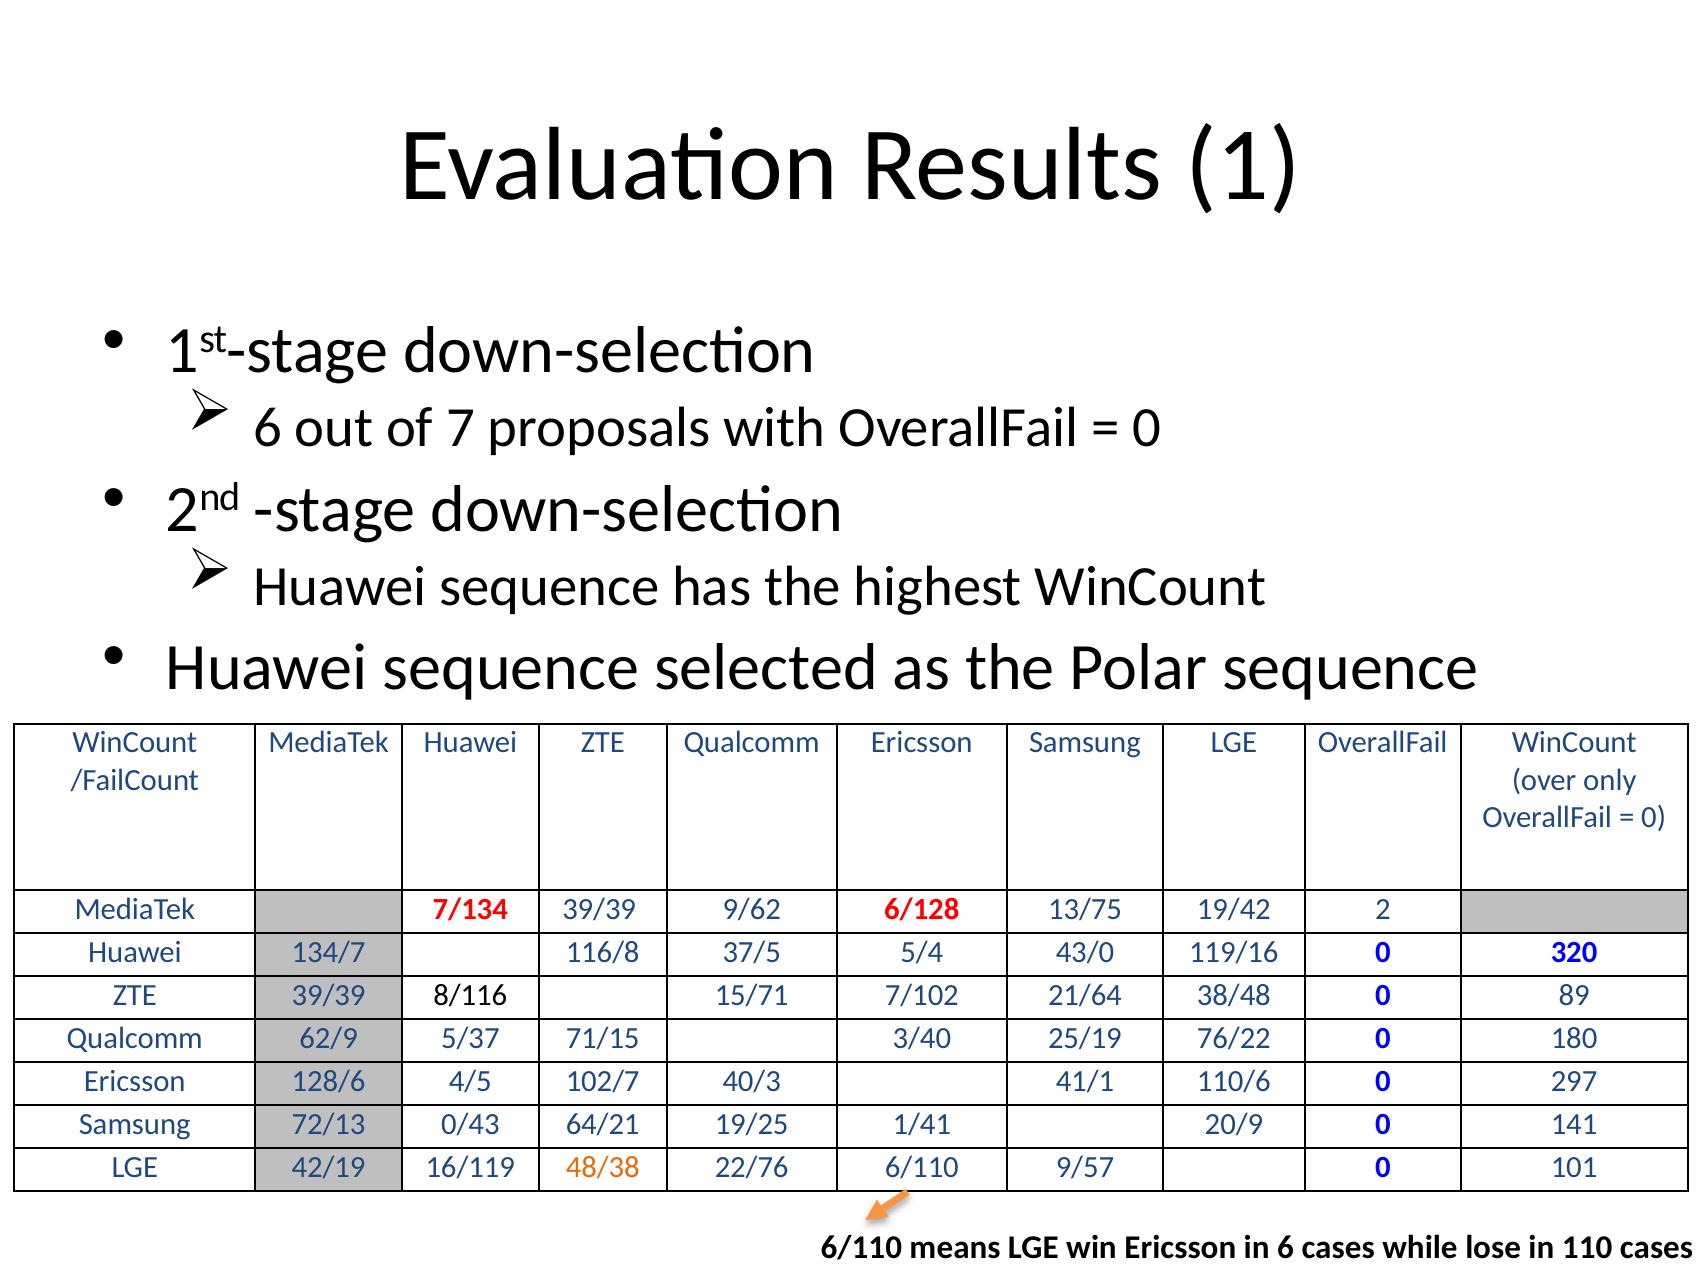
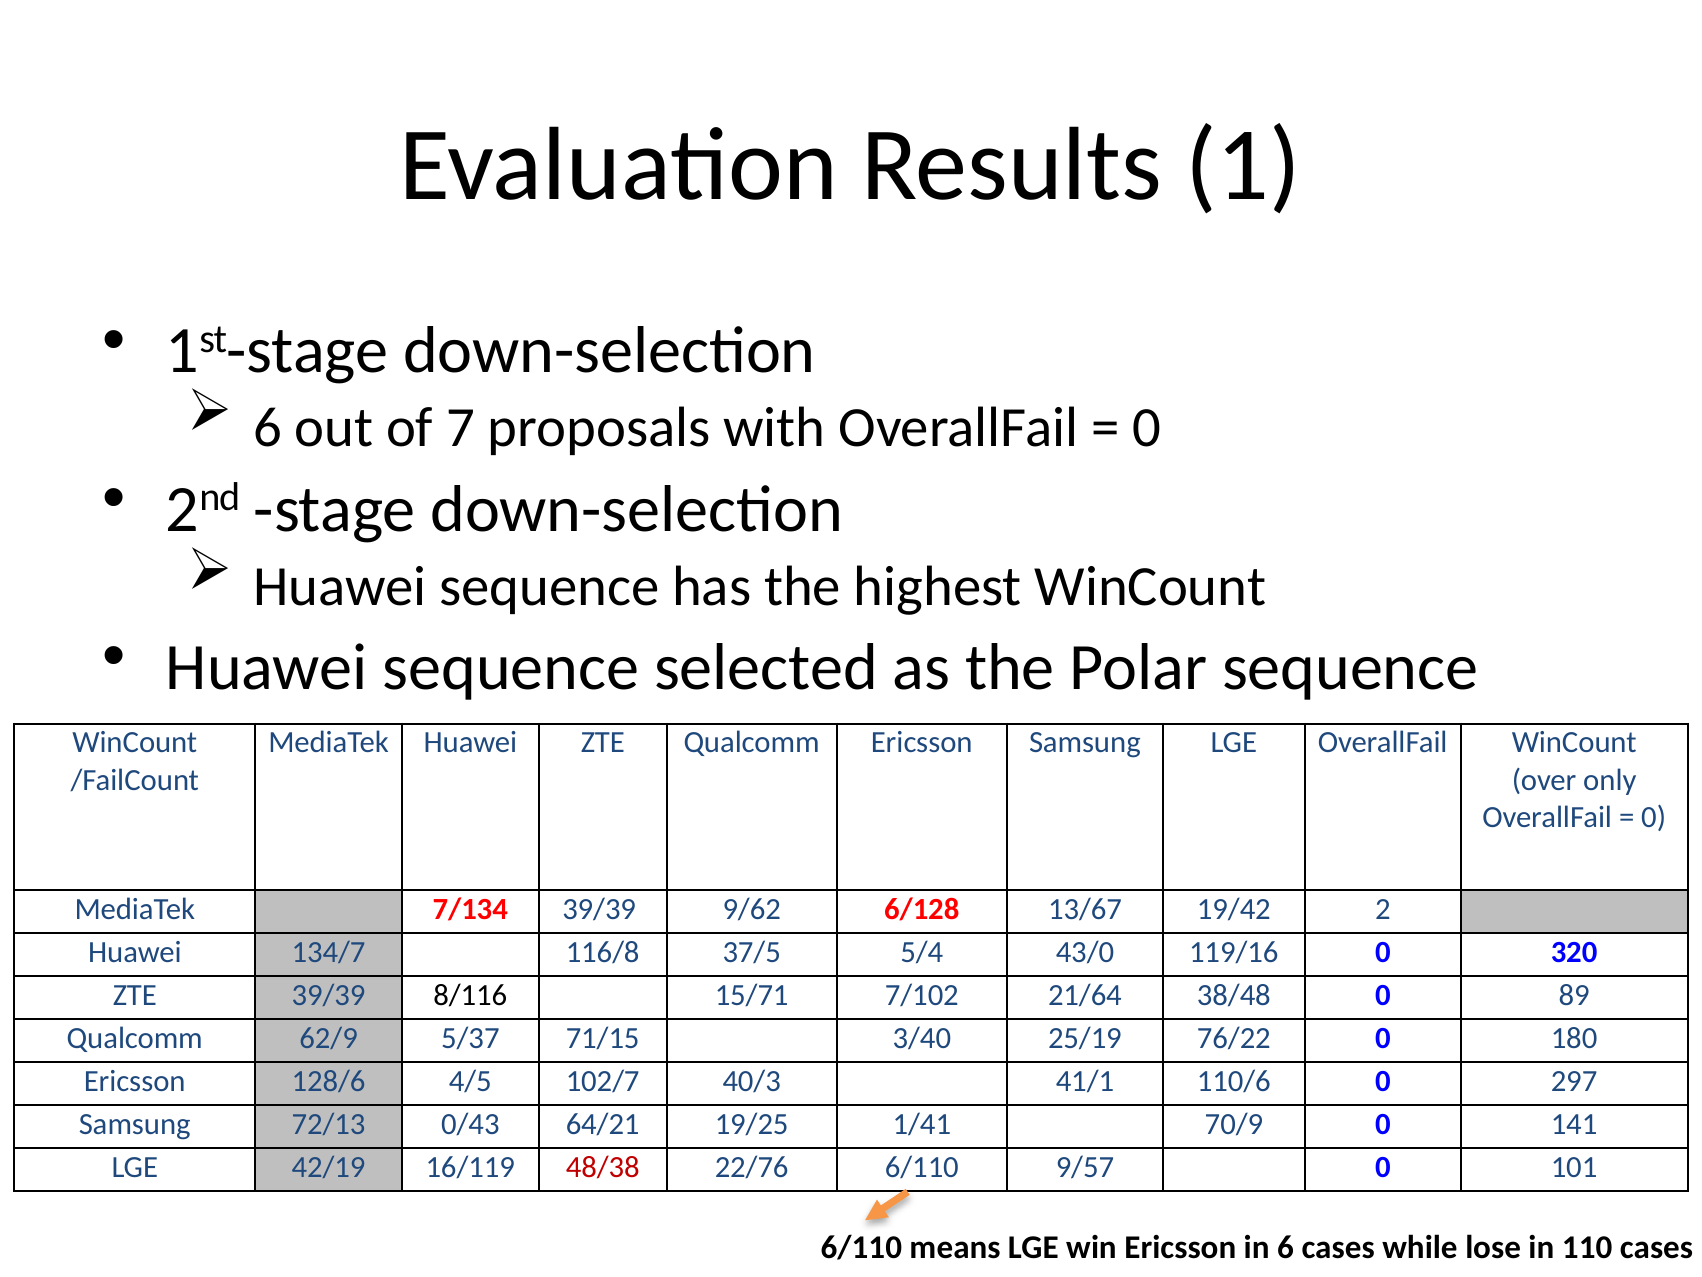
13/75: 13/75 -> 13/67 (1085, 909)
20/9: 20/9 -> 70/9 (1234, 1124)
48/38 colour: orange -> red (603, 1167)
